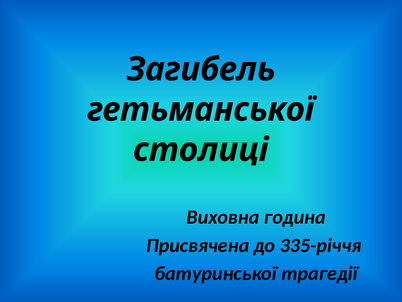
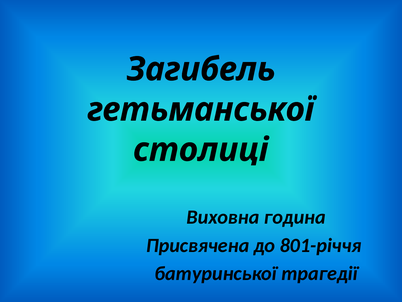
335-річчя: 335-річчя -> 801-річчя (321, 245)
